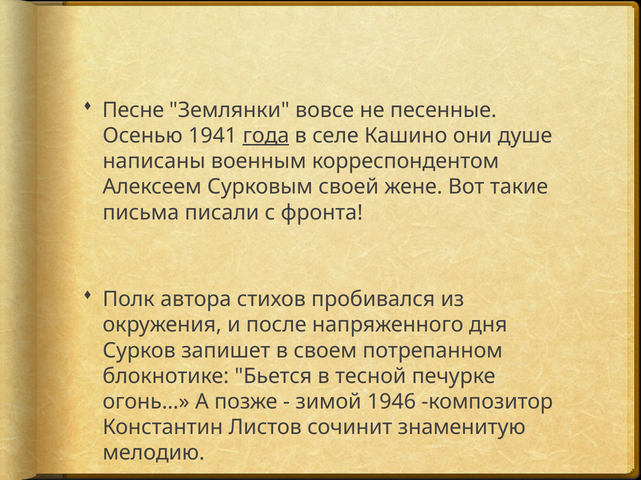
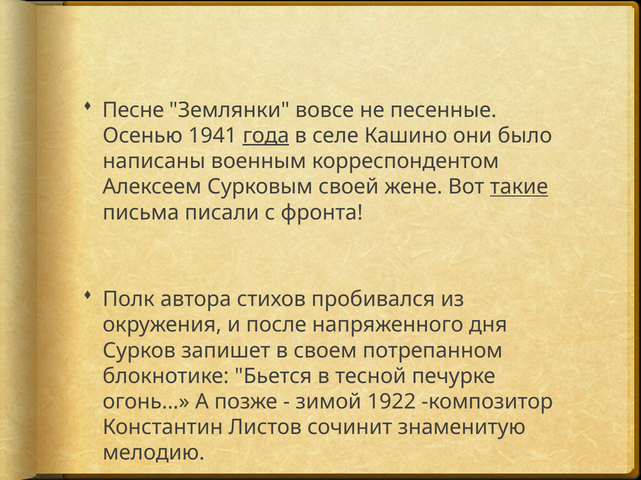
душе: душе -> было (525, 136)
такие underline: none -> present (519, 187)
1946: 1946 -> 1922 (392, 402)
